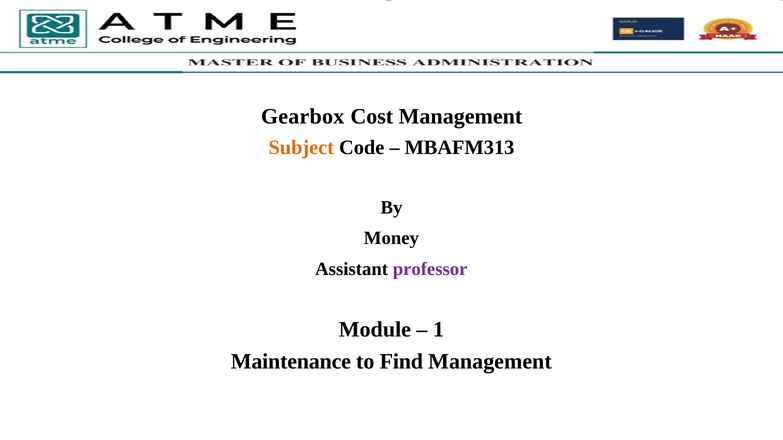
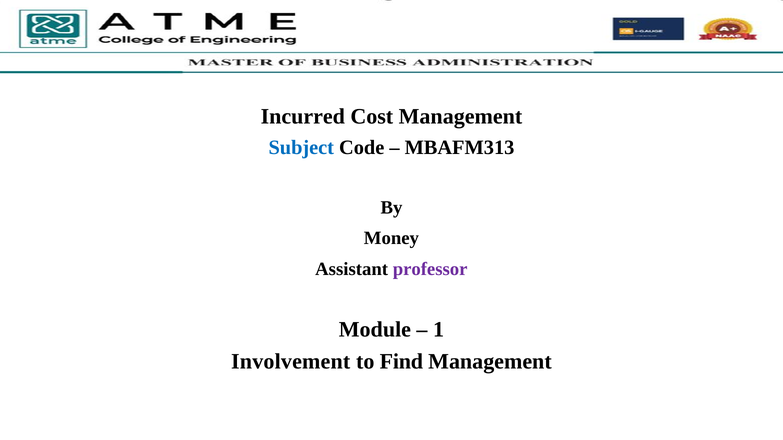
Gearbox: Gearbox -> Incurred (303, 117)
Subject colour: orange -> blue (301, 148)
Maintenance: Maintenance -> Involvement (291, 362)
